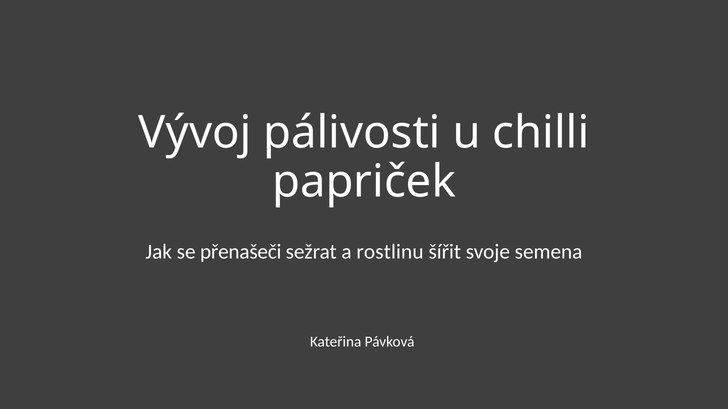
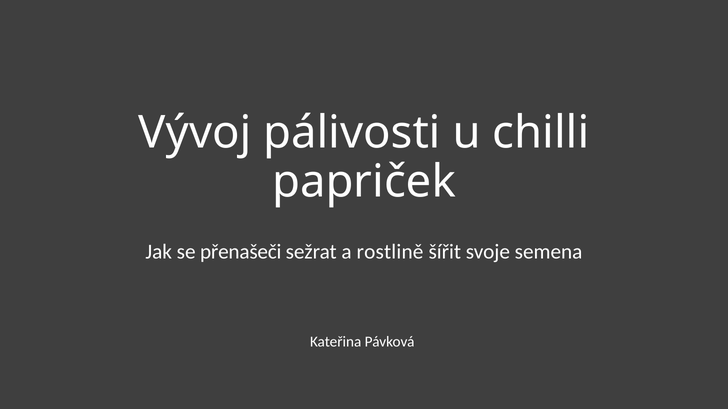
rostlinu: rostlinu -> rostlině (390, 252)
